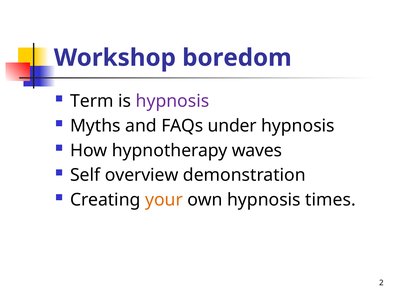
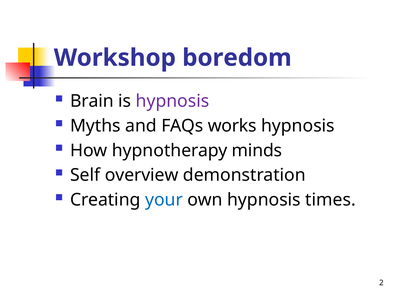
Term: Term -> Brain (92, 101)
under: under -> works (232, 126)
waves: waves -> minds (257, 150)
your colour: orange -> blue (164, 200)
